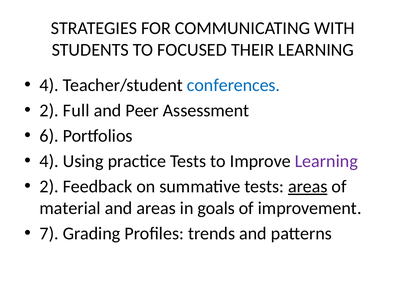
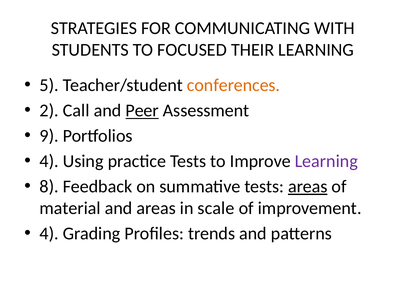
4: 4 -> 5 (49, 85)
conferences colour: blue -> orange (234, 85)
Full: Full -> Call (76, 110)
Peer underline: none -> present (142, 110)
6: 6 -> 9 (49, 136)
2: 2 -> 8 (49, 186)
goals: goals -> scale (216, 208)
7: 7 -> 4 (49, 233)
